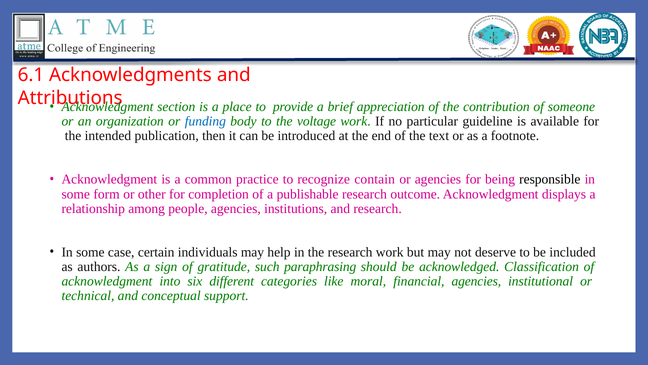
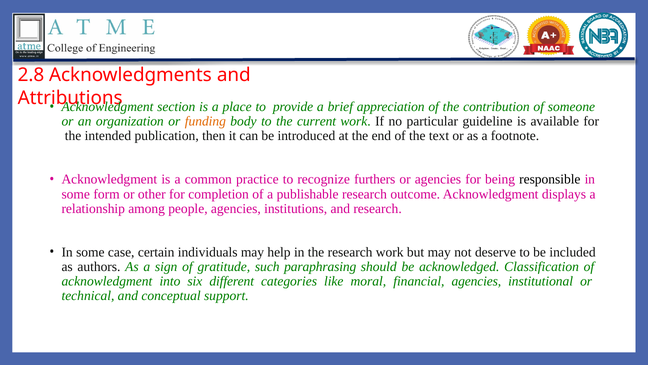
6.1: 6.1 -> 2.8 (31, 75)
funding colour: blue -> orange (205, 121)
voltage: voltage -> current (317, 121)
contain: contain -> furthers (375, 179)
